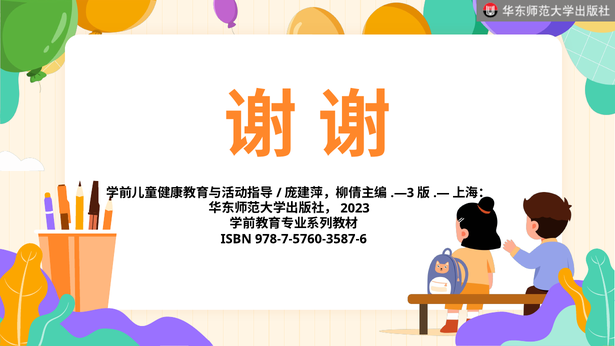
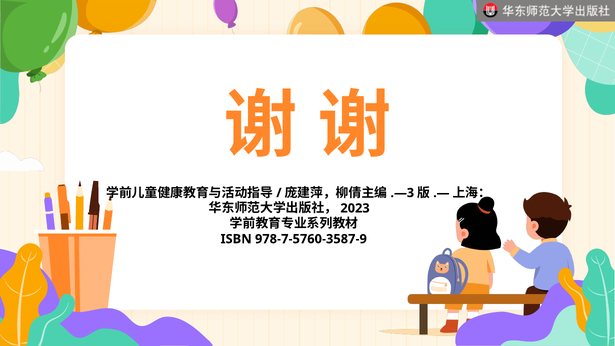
978-7-5760-3587-6: 978-7-5760-3587-6 -> 978-7-5760-3587-9 (311, 239)
